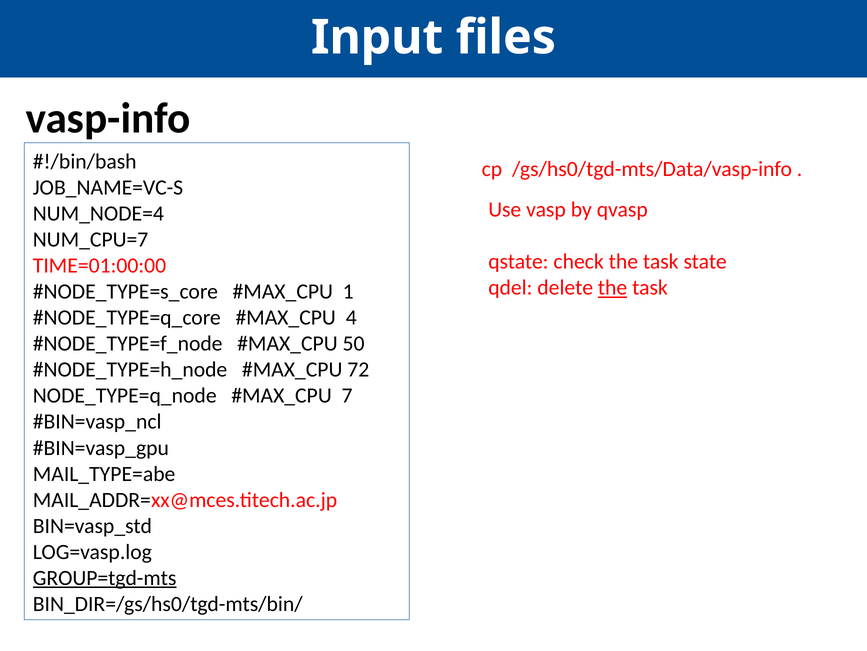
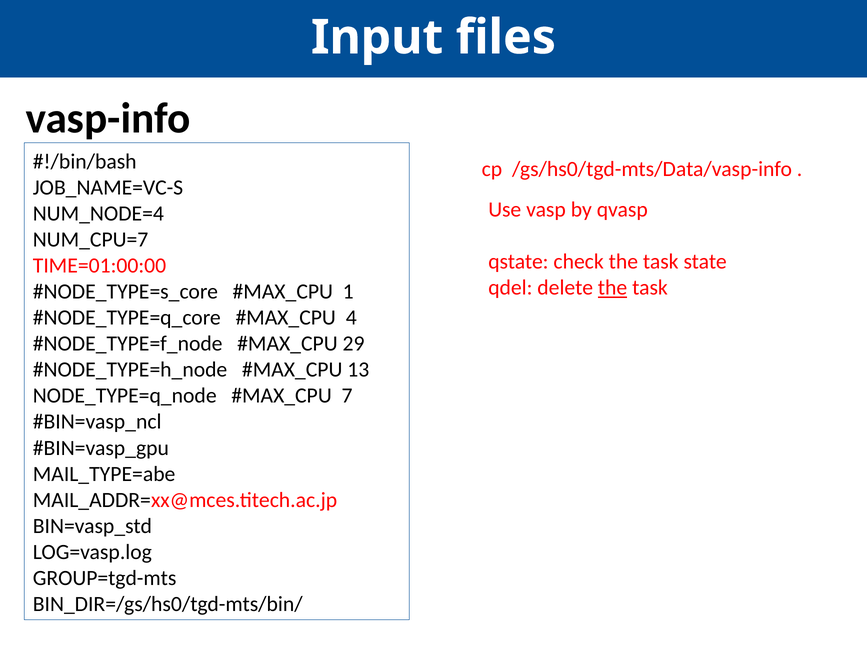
50: 50 -> 29 (354, 343)
72: 72 -> 13 (358, 369)
GROUP=tgd-mts underline: present -> none (105, 577)
